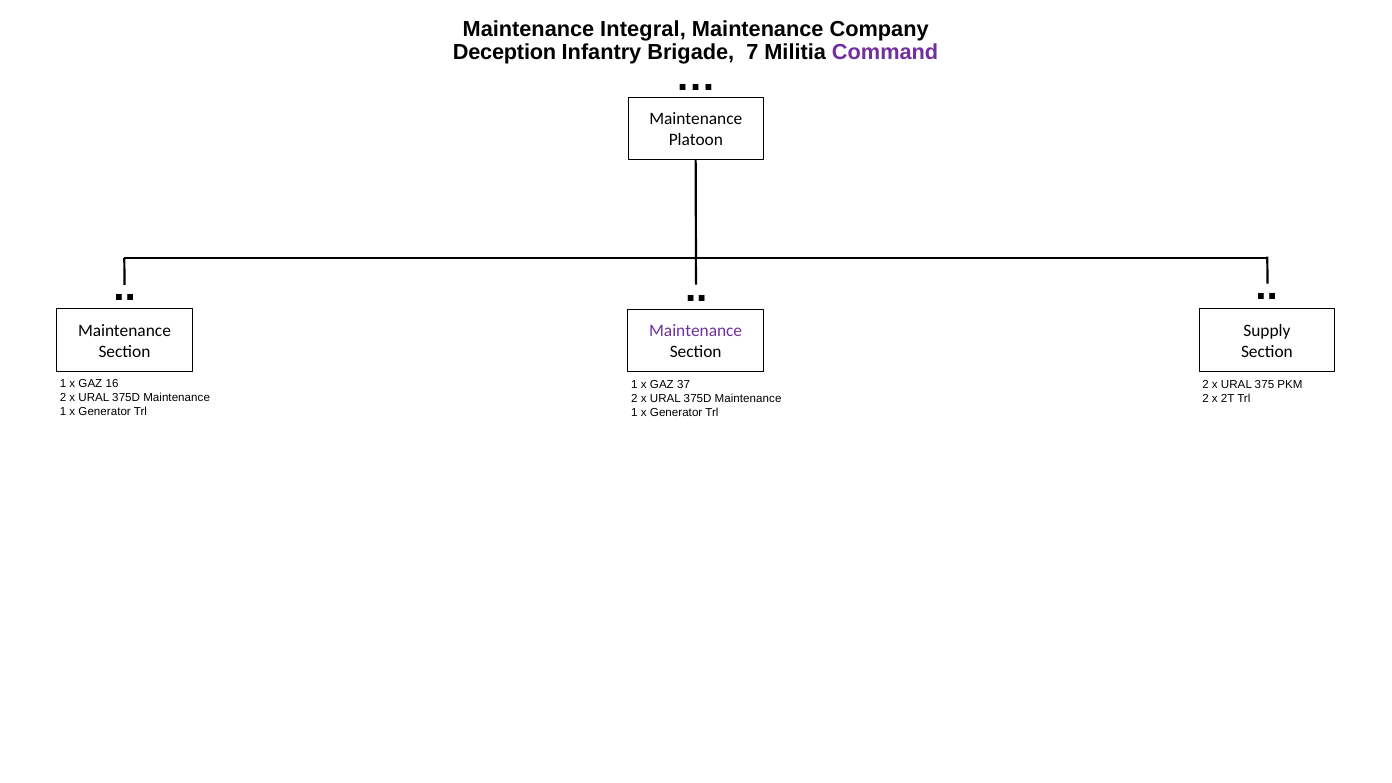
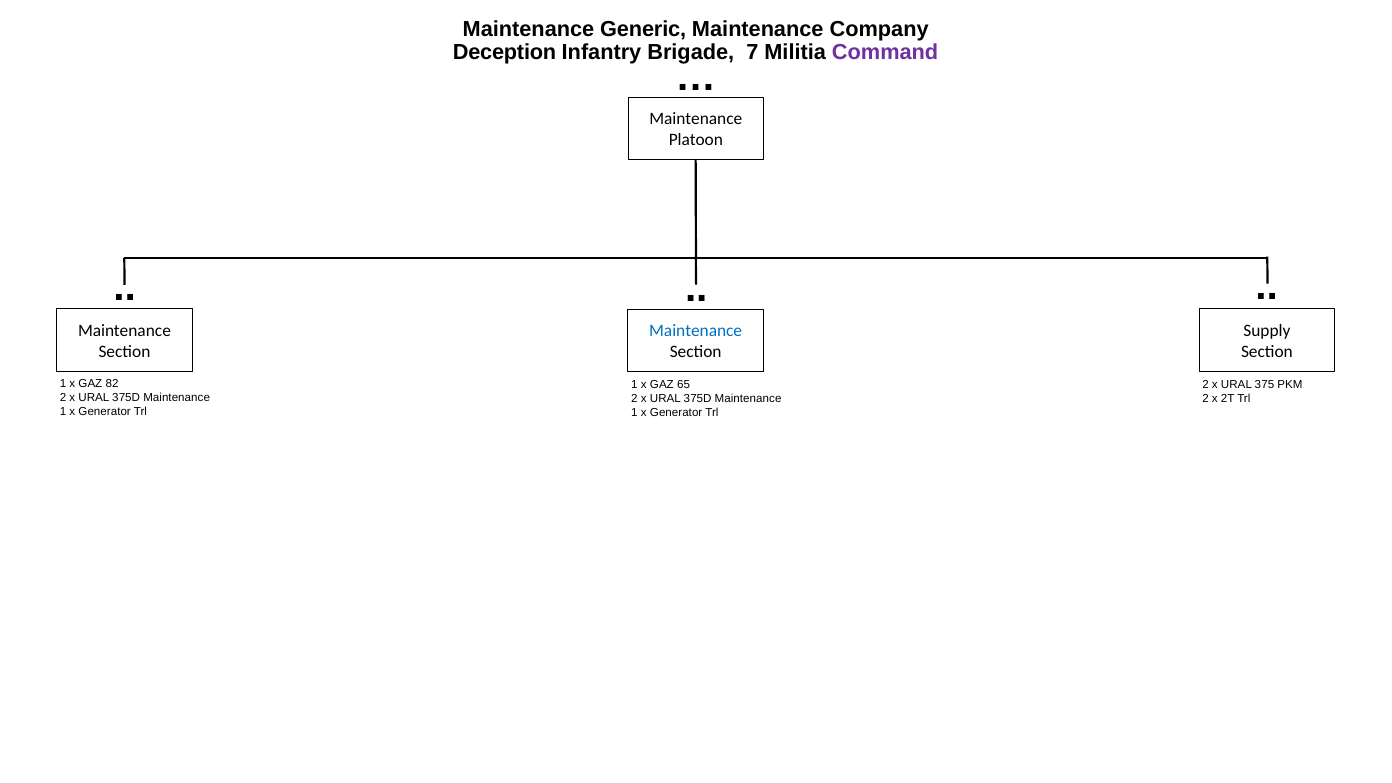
Integral: Integral -> Generic (643, 29)
Maintenance colour: purple -> blue (696, 331)
16: 16 -> 82 (112, 384)
37: 37 -> 65 (684, 385)
